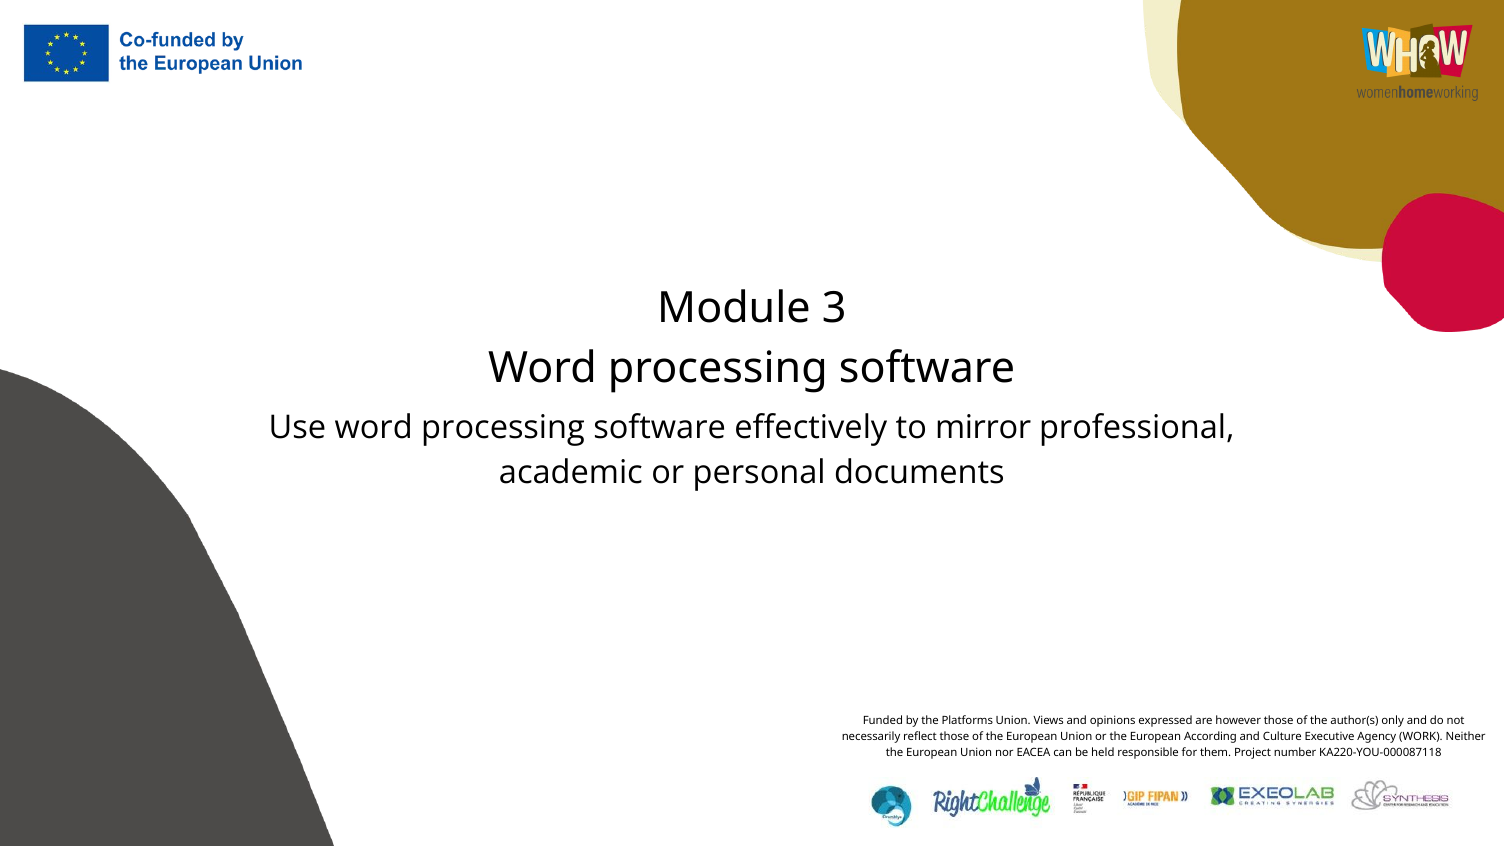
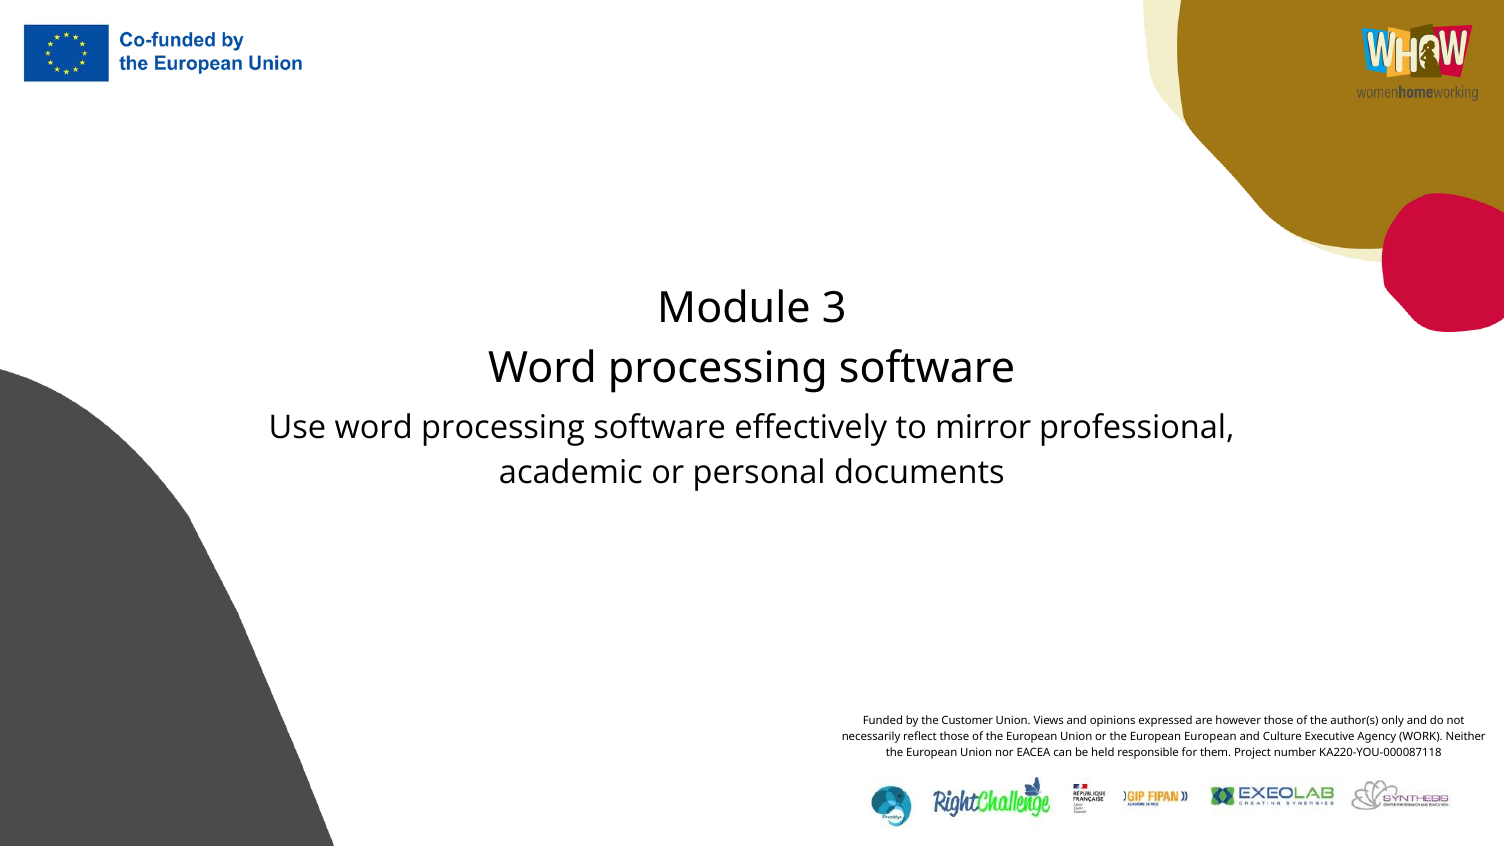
Platforms: Platforms -> Customer (967, 721)
European According: According -> European (1210, 737)
